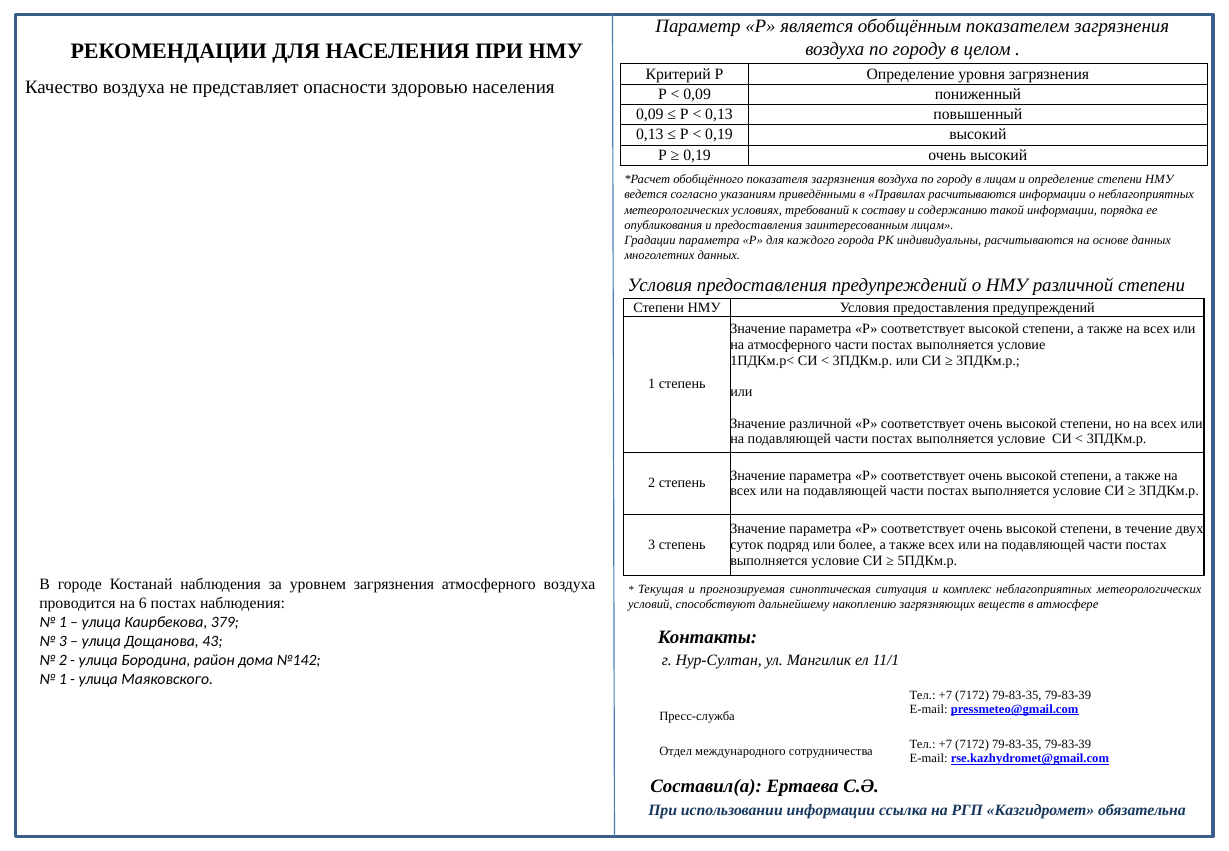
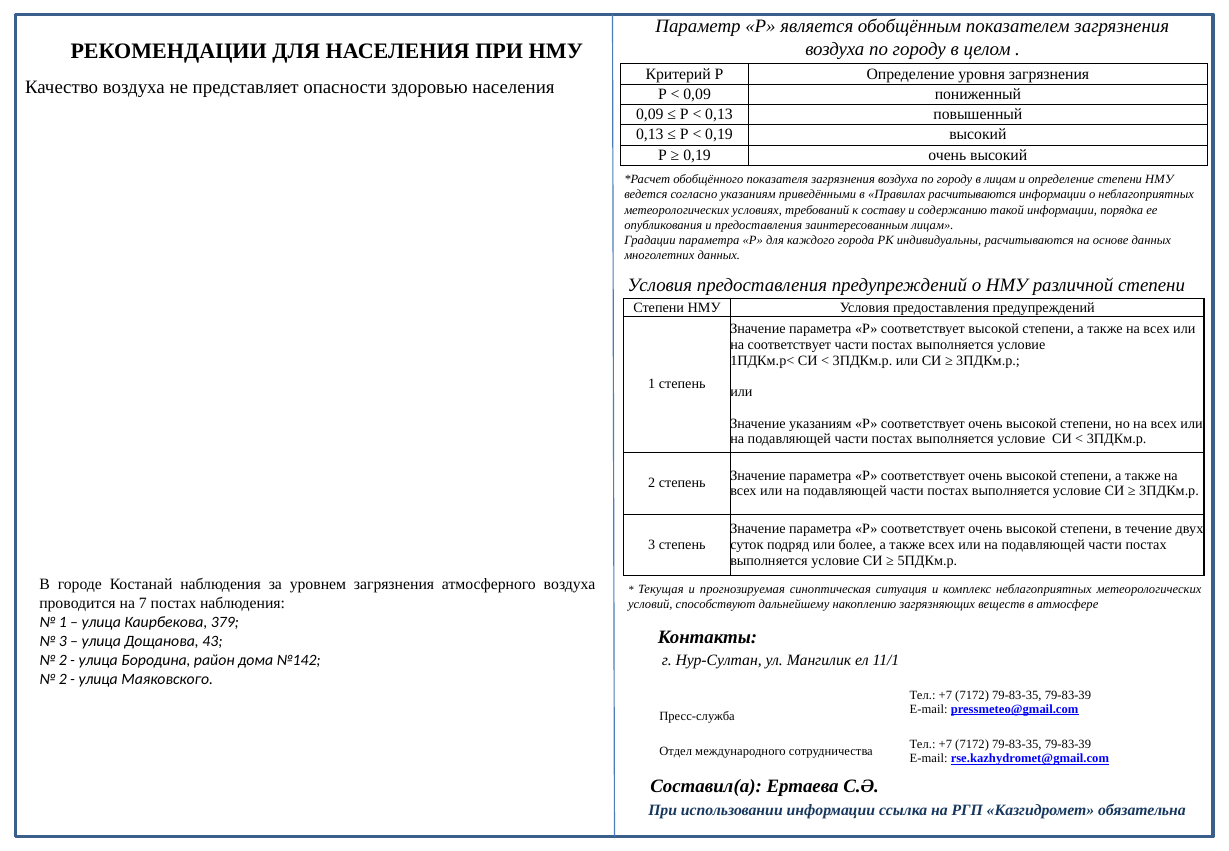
на атмосферного: атмосферного -> соответствует (789, 345)
Значение различной: различной -> указаниям (820, 423)
6: 6 -> 7 (143, 604)
1: 1 -> 2 (63, 679)
